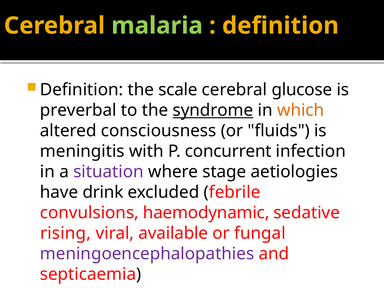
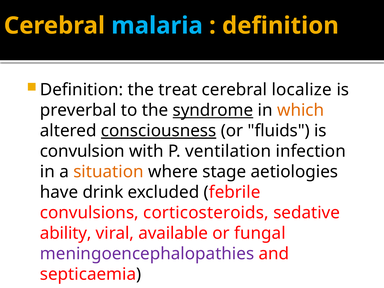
malaria colour: light green -> light blue (157, 26)
scale: scale -> treat (178, 90)
glucose: glucose -> localize (302, 90)
consciousness underline: none -> present (159, 131)
meningitis: meningitis -> convulsion (82, 151)
concurrent: concurrent -> ventilation (228, 151)
situation colour: purple -> orange (108, 172)
haemodynamic: haemodynamic -> corticosteroids (206, 213)
rising: rising -> ability (66, 233)
